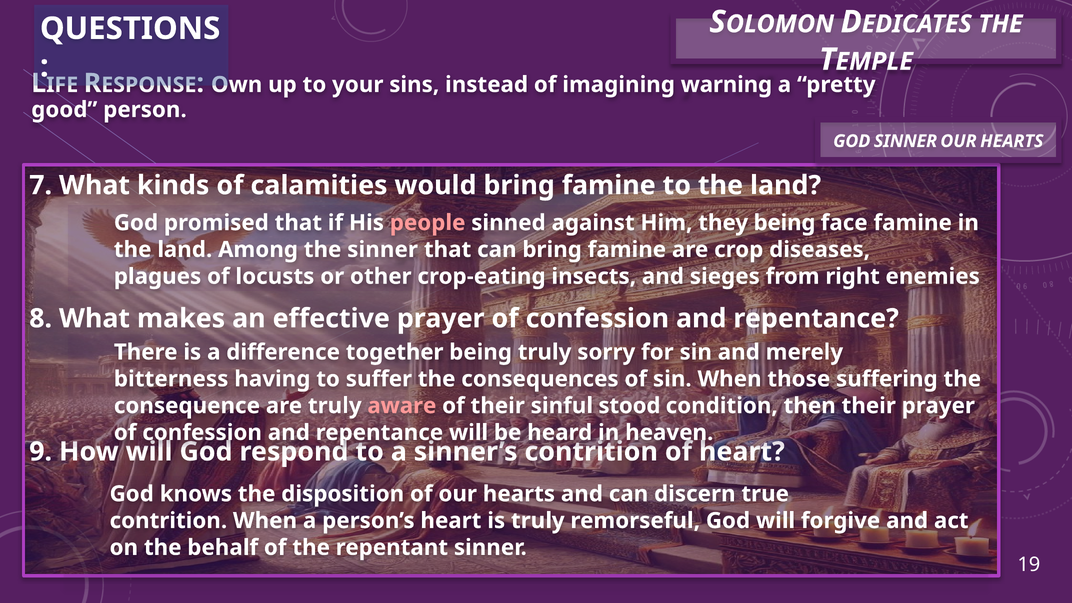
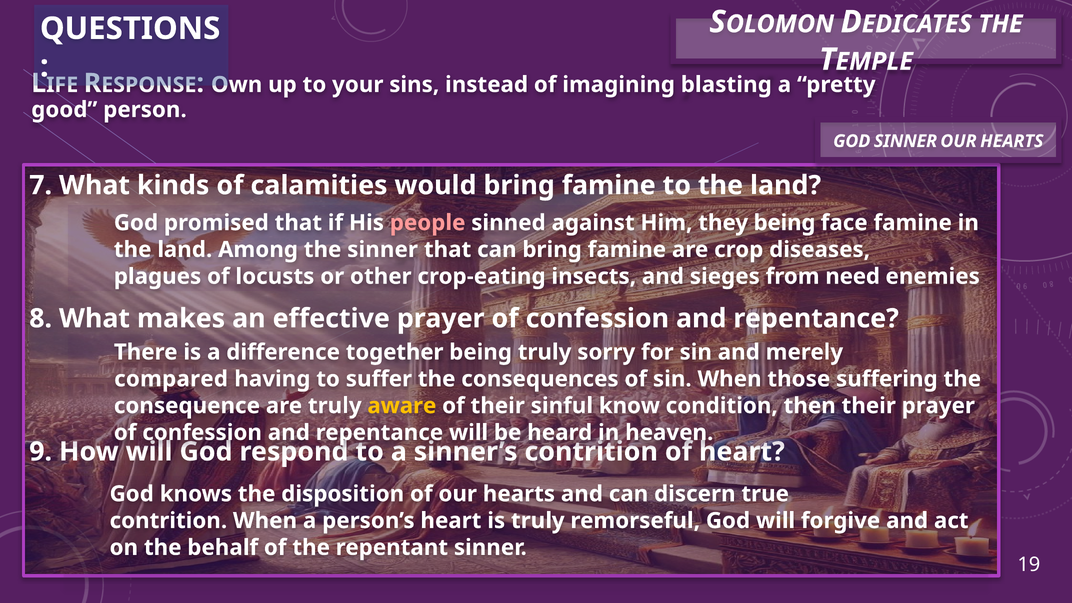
warning: warning -> blasting (726, 85)
right: right -> need (853, 276)
bitterness: bitterness -> compared (171, 379)
aware colour: pink -> yellow (402, 406)
stood: stood -> know (629, 406)
